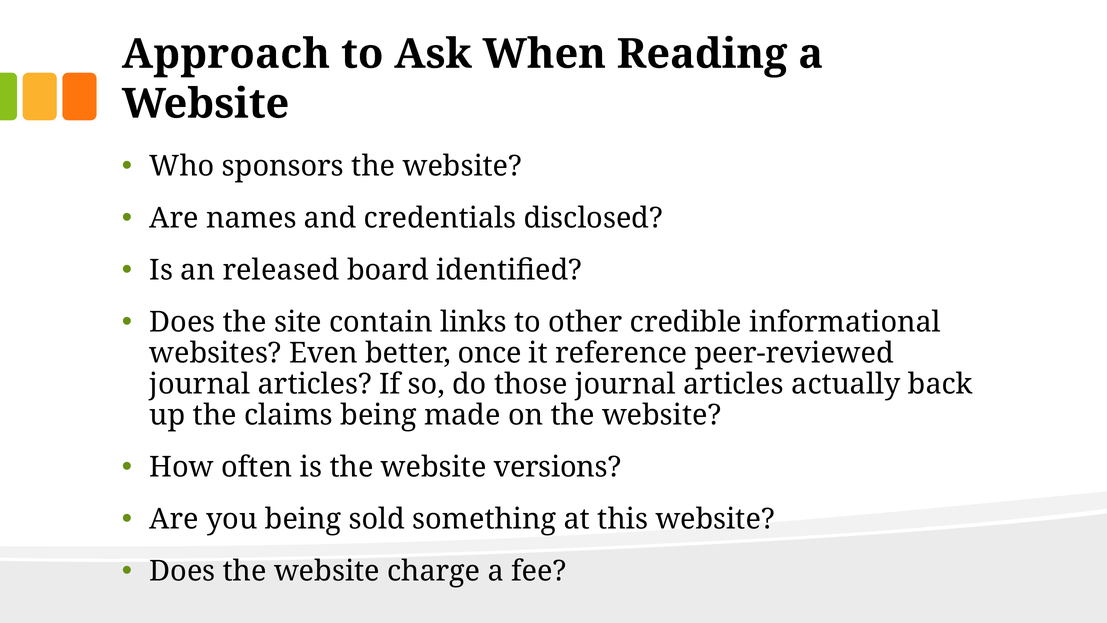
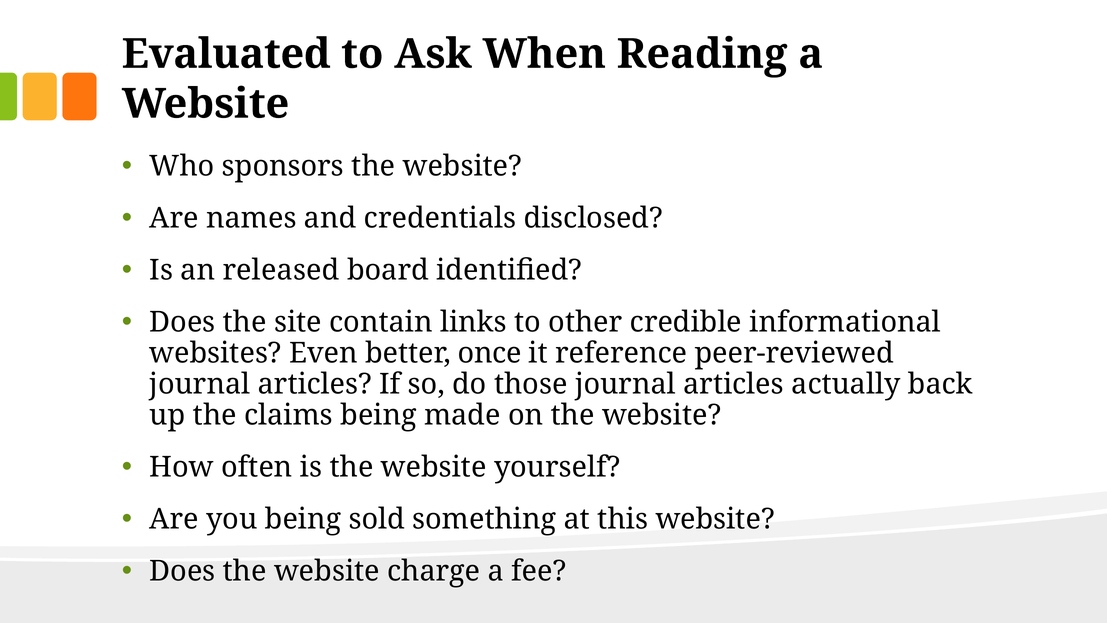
Approach: Approach -> Evaluated (226, 54)
versions: versions -> yourself (557, 467)
